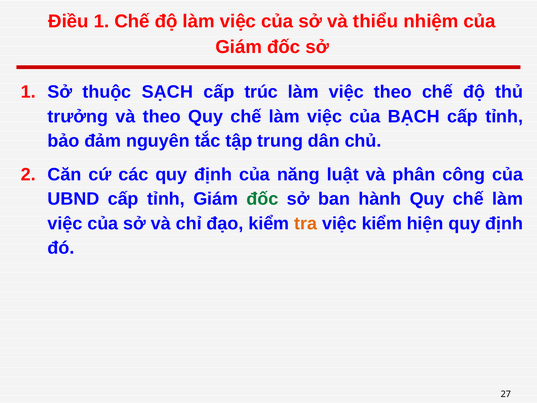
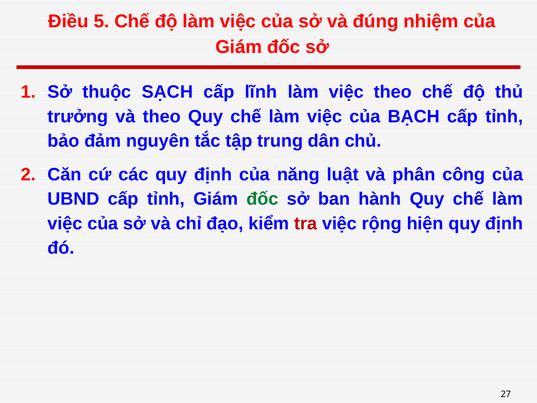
Điều 1: 1 -> 5 (101, 21)
thiểu: thiểu -> đúng (376, 21)
trúc: trúc -> lĩnh (261, 92)
tra colour: orange -> red (306, 223)
việc kiểm: kiểm -> rộng (382, 223)
